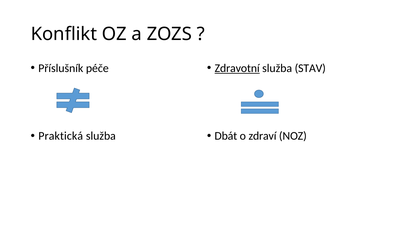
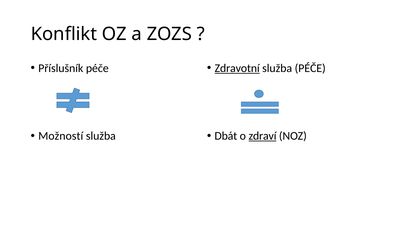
služba STAV: STAV -> PÉČE (310, 68)
Praktická: Praktická -> Možností (61, 136)
zdraví underline: none -> present (262, 136)
